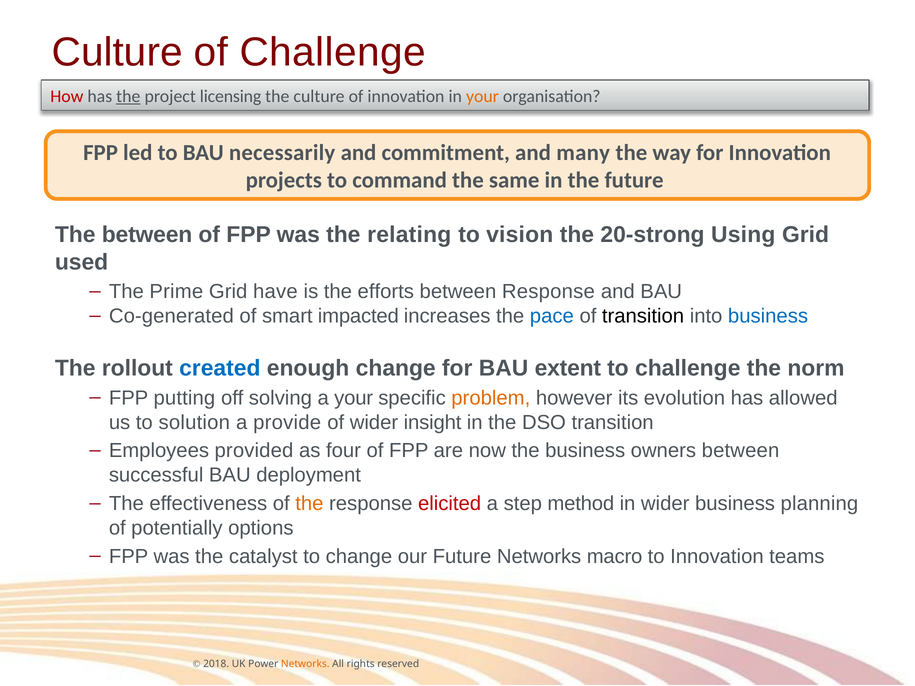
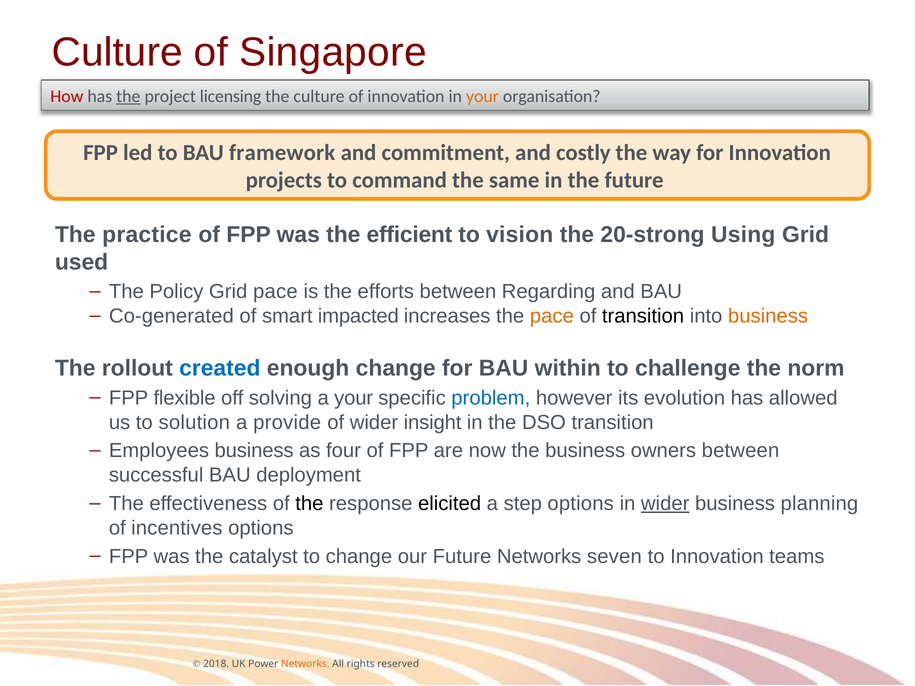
of Challenge: Challenge -> Singapore (333, 53)
necessarily: necessarily -> framework (282, 153)
many: many -> costly (583, 153)
The between: between -> practice (147, 235)
relating: relating -> efficient (409, 235)
Prime: Prime -> Policy (176, 292)
Grid have: have -> pace (275, 292)
between Response: Response -> Regarding (549, 292)
pace colour: blue -> orange (552, 316)
business colour: blue -> orange (768, 316)
extent: extent -> within (568, 368)
putting: putting -> flexible (185, 398)
problem colour: orange -> blue (491, 398)
Employees provided: provided -> business (254, 451)
the colour: orange -> black (309, 504)
elicited colour: red -> black (450, 504)
step method: method -> options (581, 504)
wider underline: none -> present (665, 504)
potentially: potentially -> incentives (177, 528)
macro: macro -> seven (614, 557)
